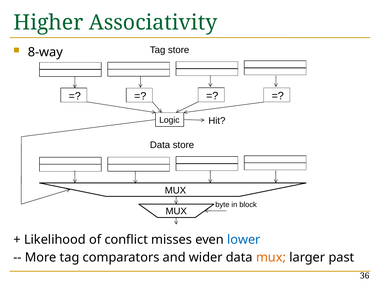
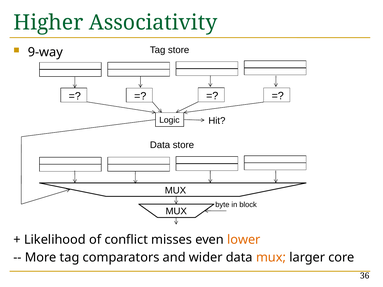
8-way: 8-way -> 9-way (45, 52)
lower colour: blue -> orange (244, 240)
past: past -> core (341, 258)
